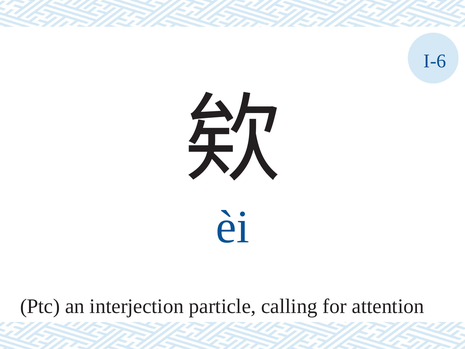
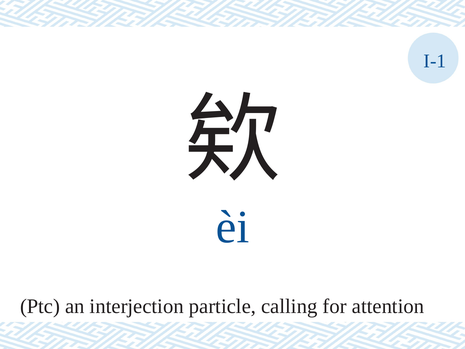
I-6: I-6 -> I-1 (435, 61)
